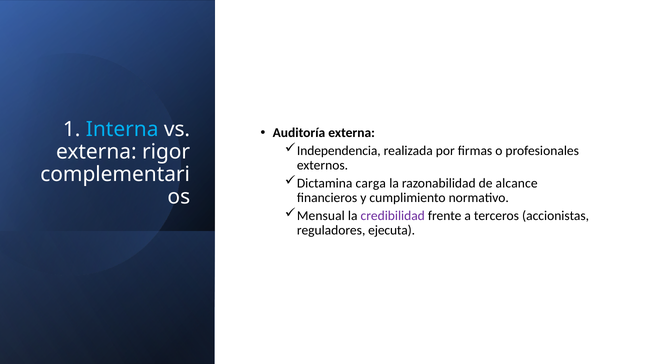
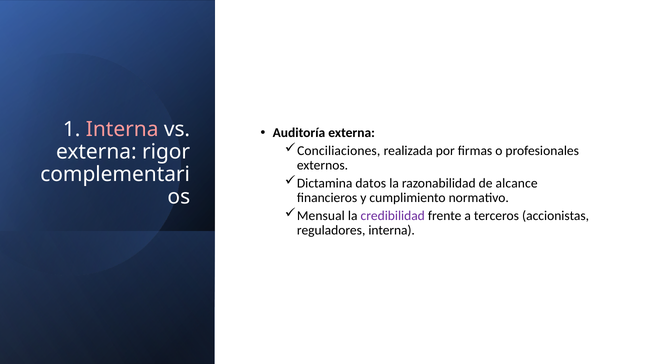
Interna colour: light blue -> pink (122, 130)
Independencia: Independencia -> Conciliaciones (339, 151)
carga: carga -> datos (371, 184)
reguladores ejecuta: ejecuta -> interna (392, 231)
